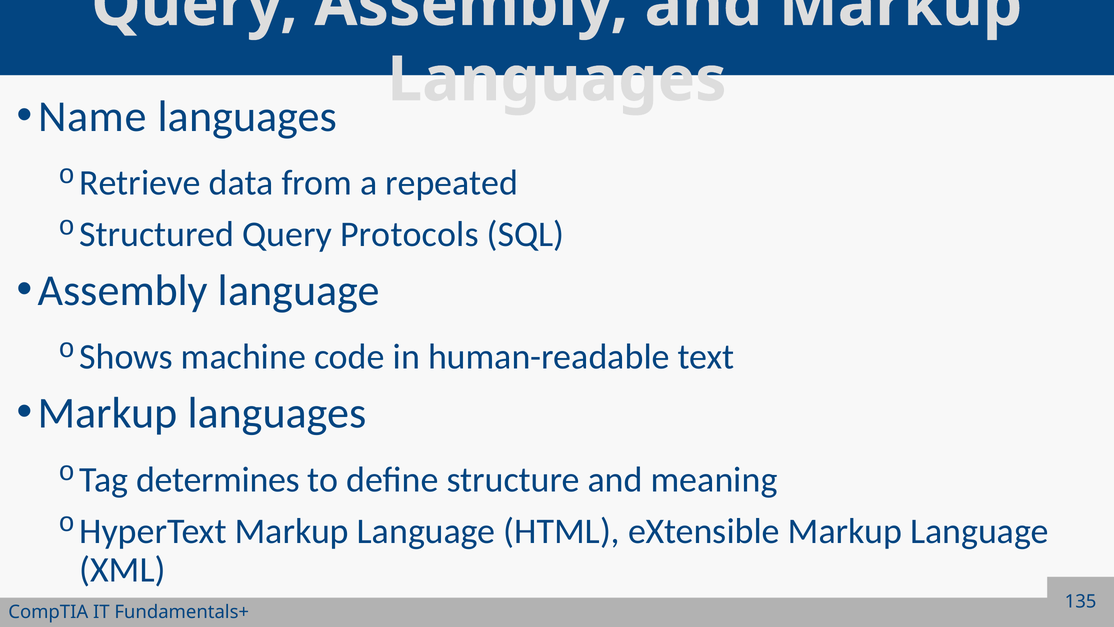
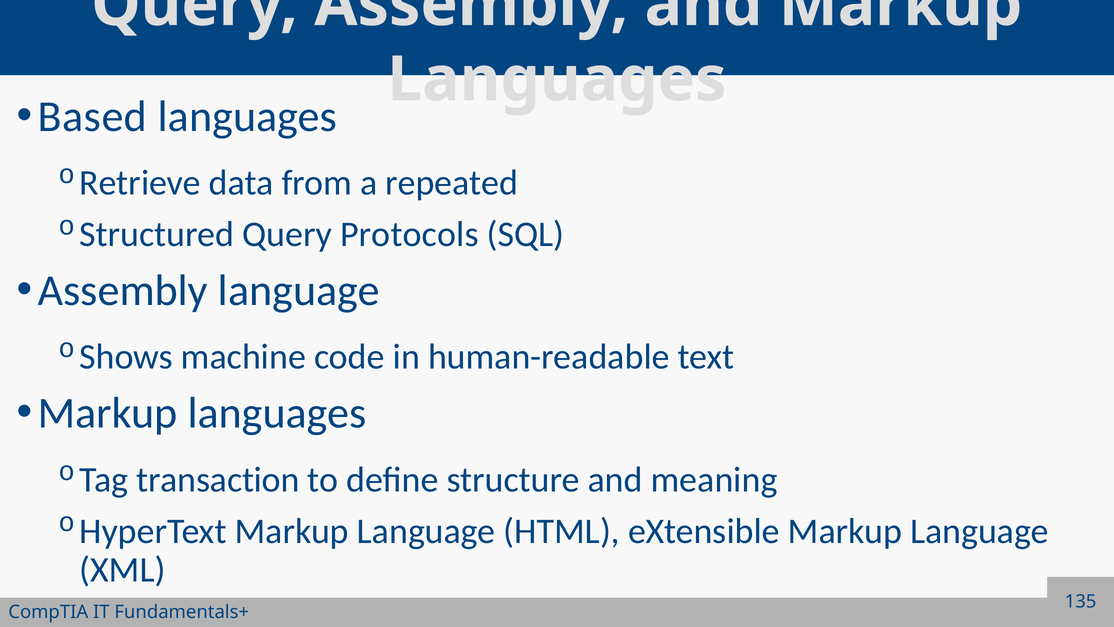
Name: Name -> Based (92, 117)
determines: determines -> transaction (218, 479)
